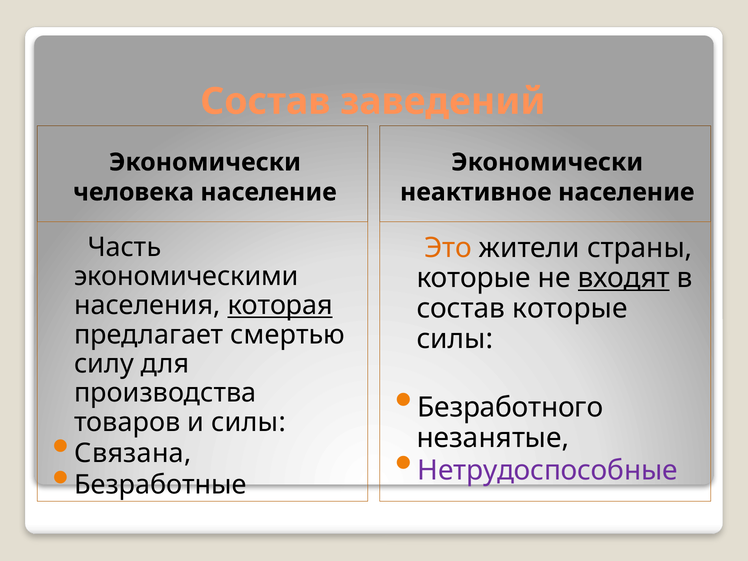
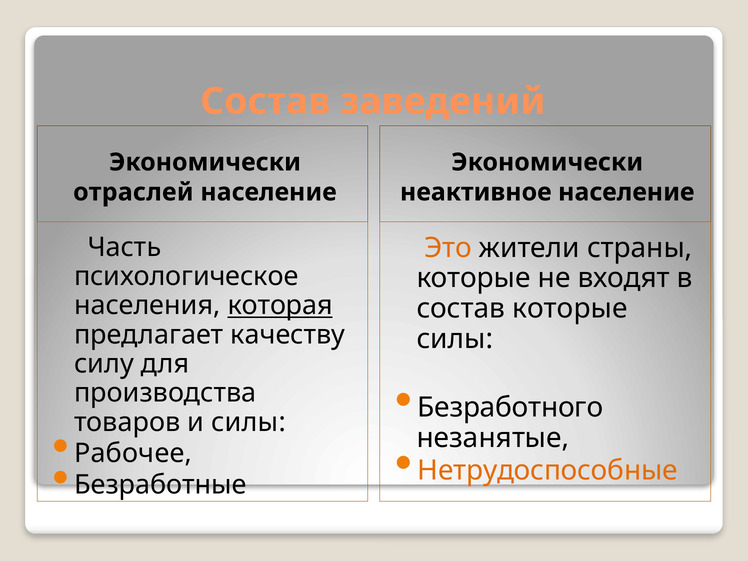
человека: человека -> отраслей (133, 192)
экономическими: экономическими -> психологическое (186, 276)
входят underline: present -> none (624, 278)
смертью: смертью -> качеству (288, 335)
Связана: Связана -> Рабочее (133, 454)
Нетрудоспособные colour: purple -> orange (547, 471)
